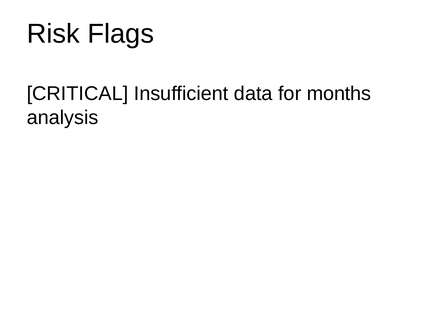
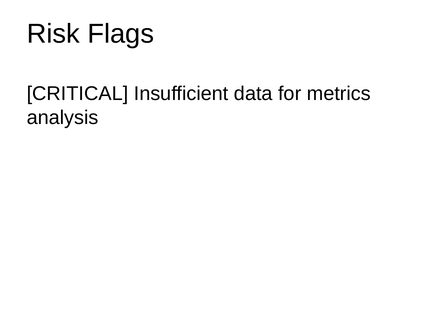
months: months -> metrics (339, 94)
